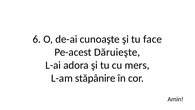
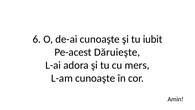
face: face -> iubit (153, 39)
L-am stăpânire: stăpânire -> cunoaşte (95, 78)
